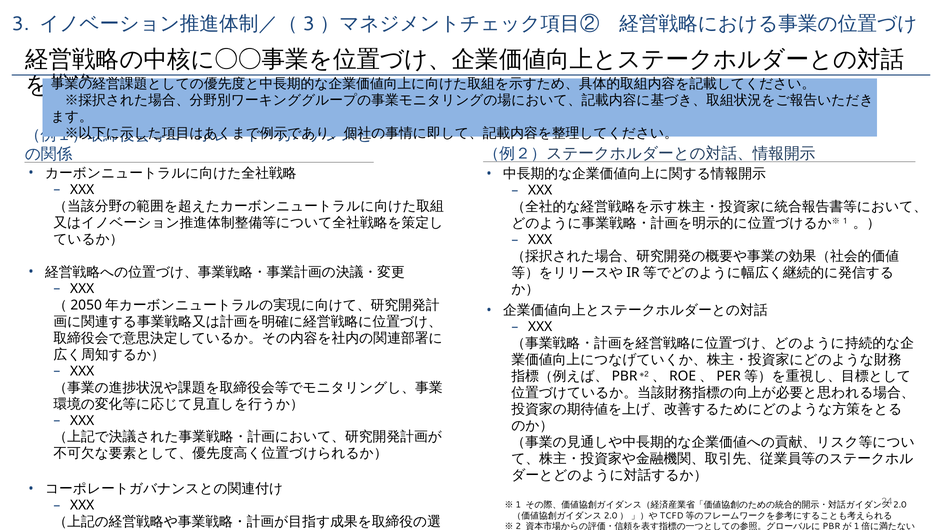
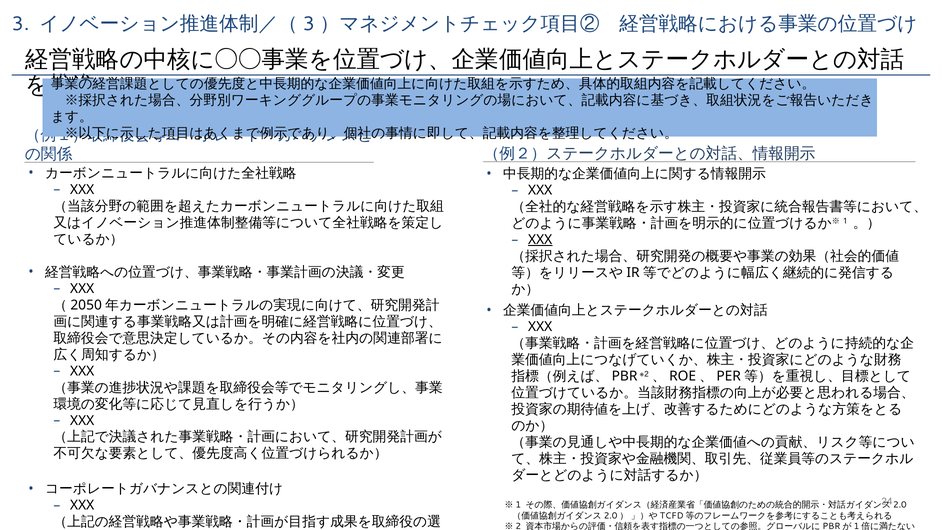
XXX underline: none -> present (540, 240)
